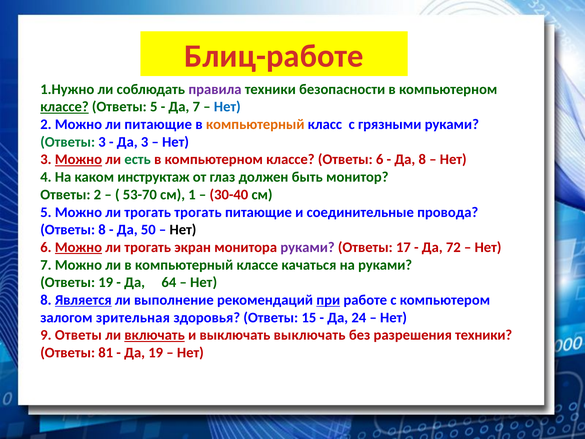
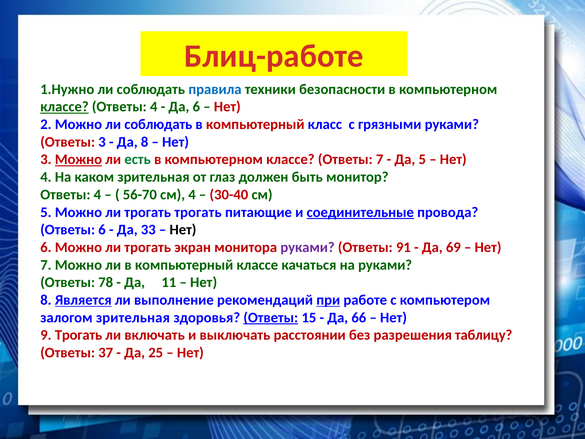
правила colour: purple -> blue (215, 89)
5: 5 -> 4 (154, 107)
Да 7: 7 -> 6 (196, 107)
Нет colour: blue -> red (227, 107)
Можно ли питающие: питающие -> соблюдать (158, 124)
компьютерный colour: orange -> red (255, 124)
Ответы colour: green -> red (68, 142)
Да 3: 3 -> 8 (145, 142)
Ответы 6: 6 -> 7 (380, 159)
Да 8: 8 -> 5 (422, 159)
каком инструктаж: инструктаж -> зрительная (153, 177)
2: 2 -> 4 (97, 195)
53-70: 53-70 -> 56-70 (140, 195)
см 1: 1 -> 4 (192, 195)
соединительные underline: none -> present (360, 212)
Ответы 8: 8 -> 6 (102, 230)
50: 50 -> 33 (148, 230)
Можно underline: present -> none (78, 247)
17: 17 -> 91 (403, 247)
72: 72 -> 69 (453, 247)
Ответы 19: 19 -> 78 (106, 282)
64: 64 -> 11 (169, 282)
Ответы underline: none -> present (271, 317)
24: 24 -> 66 (359, 317)
9 Ответы: Ответы -> Трогать (79, 335)
включать underline: present -> none (155, 335)
выключать выключать: выключать -> расстоянии (310, 335)
разрешения техники: техники -> таблицу (484, 335)
81: 81 -> 37 (106, 352)
Да 19: 19 -> 25 (156, 352)
